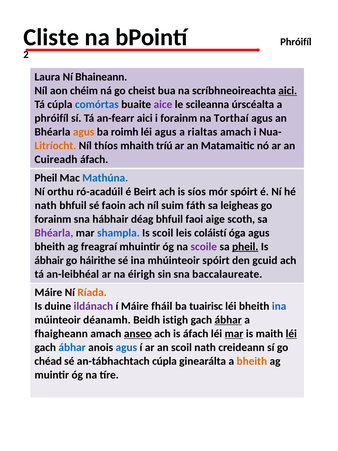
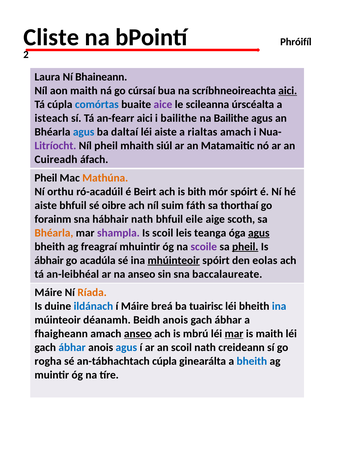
aon chéim: chéim -> maith (84, 91)
cheist: cheist -> cúrsaí (142, 91)
phróifíl: phróifíl -> isteach (52, 118)
i forainm: forainm -> bailithe (179, 118)
na Torthaí: Torthaí -> Bailithe (231, 118)
agus colour: orange -> blue (84, 132)
roimh: roimh -> daltaí (125, 132)
léi agus: agus -> aiste (166, 132)
Litríocht colour: orange -> purple (55, 146)
Níl thíos: thíos -> pheil (106, 146)
tríú: tríú -> siúl (164, 146)
Mathúna colour: blue -> orange (105, 178)
síos: síos -> bith (197, 191)
nath: nath -> aiste (46, 205)
faoin: faoin -> oibre (114, 205)
leigheas: leigheas -> thorthaí (239, 205)
hábhair déag: déag -> nath (142, 219)
faoi: faoi -> eile (194, 219)
Bhéarla colour: purple -> orange (54, 233)
shampla colour: blue -> purple (118, 233)
coláistí: coláistí -> teanga (210, 233)
agus underline: none -> present (259, 233)
háirithe: háirithe -> acadúla (98, 260)
mhúinteoir underline: none -> present (174, 260)
gcuid: gcuid -> eolas (265, 260)
na éirigh: éirigh -> anseo (142, 274)
ildánach colour: purple -> blue (93, 306)
fháil: fháil -> breá (162, 306)
Beidh istigh: istigh -> anois (175, 320)
ábhar underline: present -> none (228, 320)
is áfach: áfach -> mbrú (196, 333)
léi underline: present -> none (291, 333)
chéad: chéad -> rogha (48, 361)
bheith colour: orange -> blue (252, 361)
